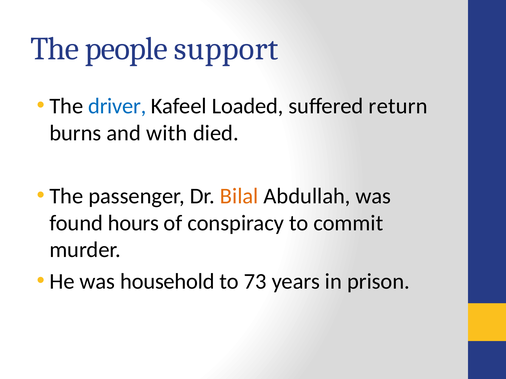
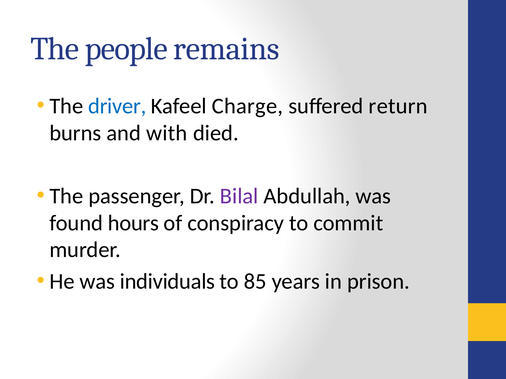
support: support -> remains (226, 49)
Loaded: Loaded -> Charge (247, 106)
Bilal colour: orange -> purple (239, 196)
household: household -> individuals (167, 282)
73: 73 -> 85 (255, 282)
